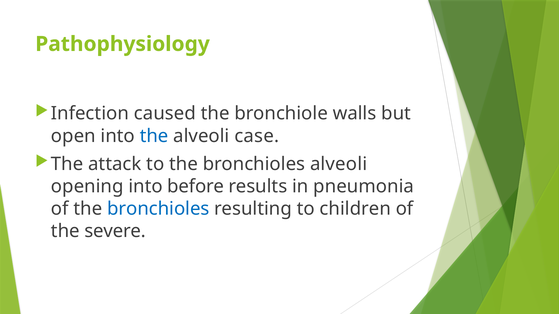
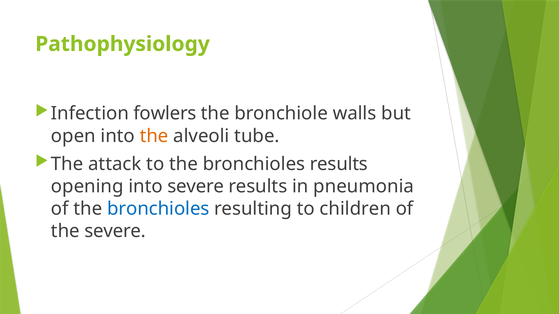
caused: caused -> fowlers (165, 114)
the colour: blue -> orange (154, 136)
case: case -> tube (257, 136)
bronchioles alveoli: alveoli -> results (339, 164)
into before: before -> severe (196, 187)
